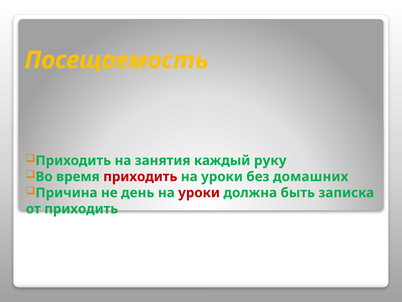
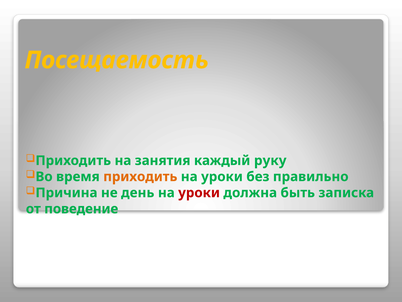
приходить colour: red -> orange (140, 176)
домашних: домашних -> правильно (311, 176)
от приходить: приходить -> поведение (81, 209)
